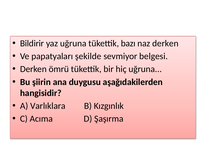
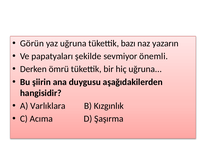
Bildirir: Bildirir -> Görün (32, 43)
naz derken: derken -> yazarın (165, 43)
belgesi: belgesi -> önemli (154, 56)
